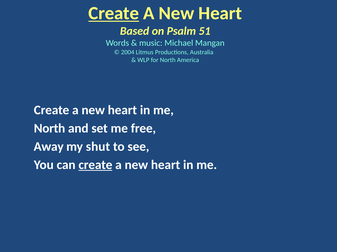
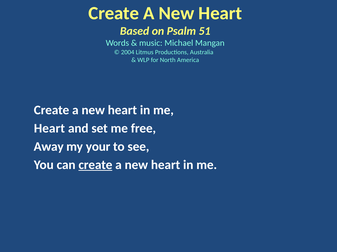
Create underline: present -> none (114, 13)
North: North -> Heart (49, 129)
shut: shut -> your (98, 147)
